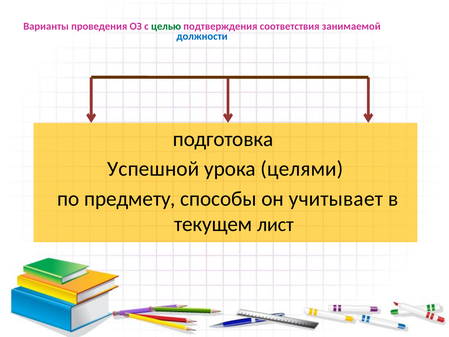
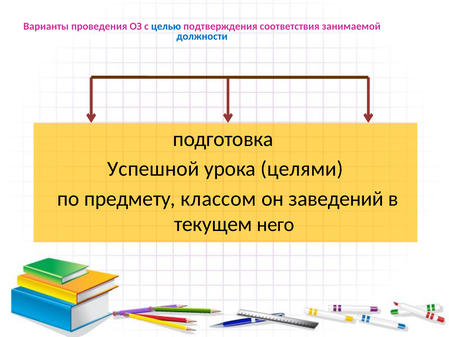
целью colour: green -> blue (166, 26)
способы: способы -> классом (218, 199)
учитывает: учитывает -> заведений (336, 199)
лист: лист -> него (276, 224)
